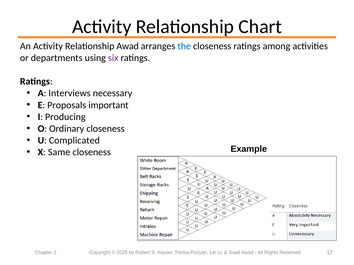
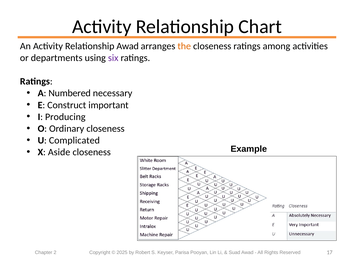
the colour: blue -> orange (184, 46)
Interviews: Interviews -> Numbered (70, 93)
Proposals: Proposals -> Construct (67, 105)
Same: Same -> Aside (59, 152)
